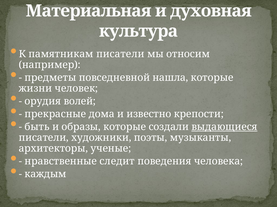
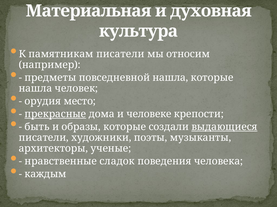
жизни: жизни -> нашла (35, 89)
волей: волей -> место (80, 102)
прекрасные underline: none -> present (55, 114)
известно: известно -> человеке (149, 114)
следит: следит -> сладок (117, 162)
